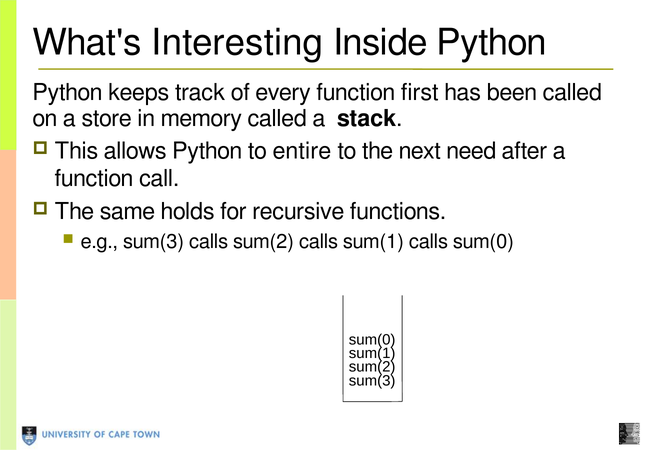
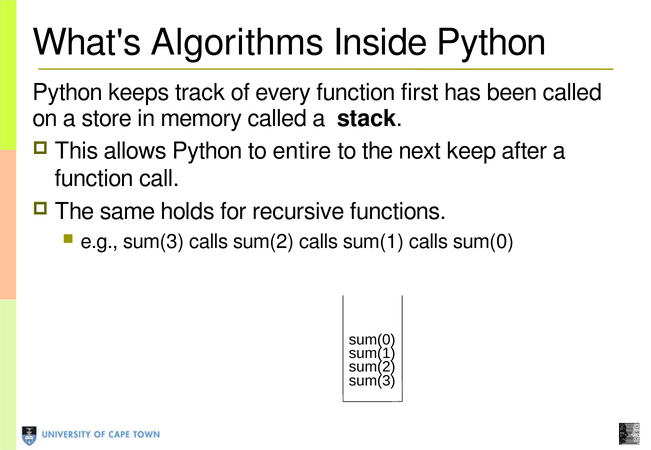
Interesting: Interesting -> Algorithms (237, 43)
need: need -> keep (471, 151)
